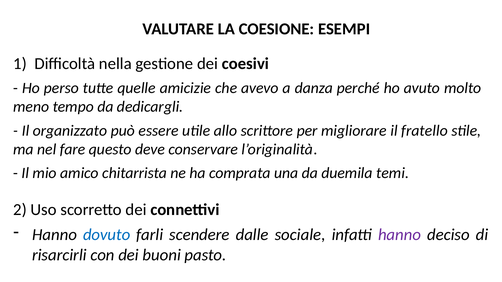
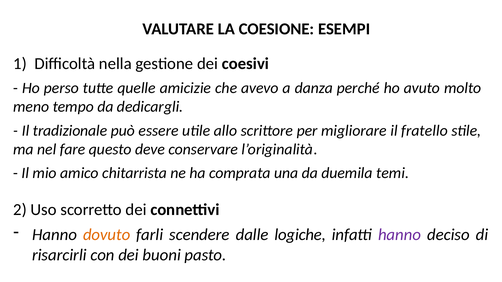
organizzato: organizzato -> tradizionale (70, 131)
dovuto colour: blue -> orange (107, 235)
sociale: sociale -> logiche (300, 235)
